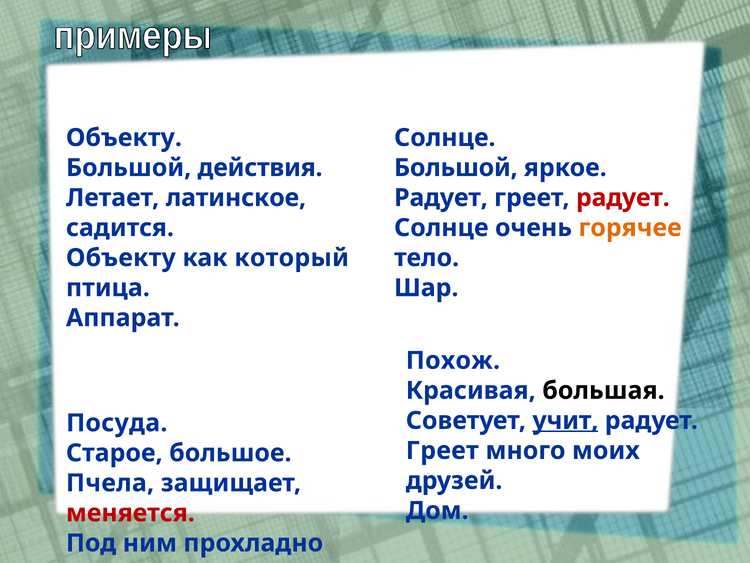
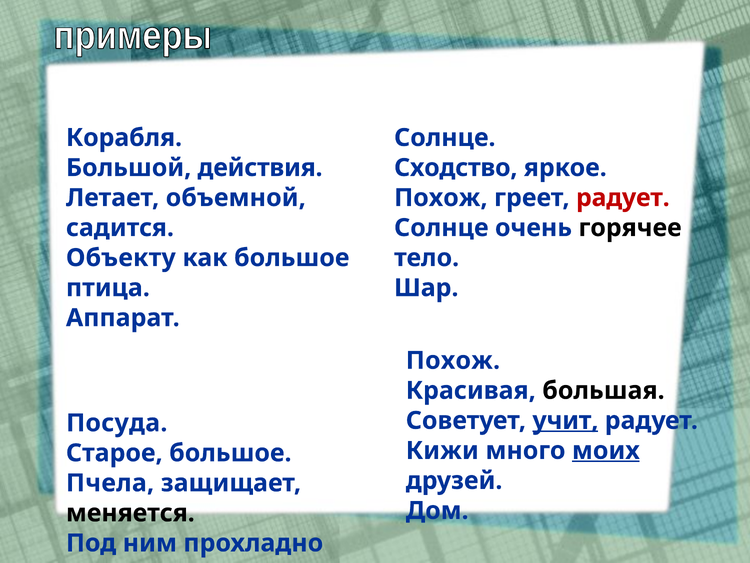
Объекту: Объекту -> Корабля (124, 138)
Большой: Большой -> Сходство (456, 168)
латинское: латинское -> объемной (236, 198)
Радует: Радует -> Похож (441, 198)
горячее colour: orange -> black (630, 228)
как который: который -> большое (292, 258)
Греет: Греет -> Кижи (442, 450)
моих underline: none -> present (606, 450)
меняется colour: red -> black (130, 513)
